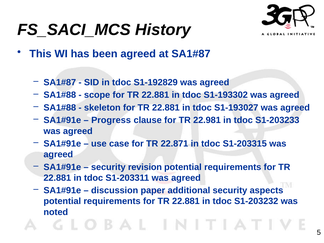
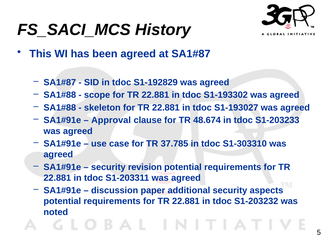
Progress: Progress -> Approval (111, 120)
22.981: 22.981 -> 48.674 (207, 120)
22.871: 22.871 -> 37.785 (174, 144)
S1-203315: S1-203315 -> S1-303310 (245, 144)
